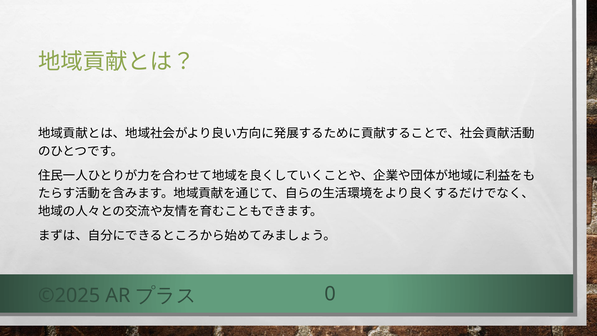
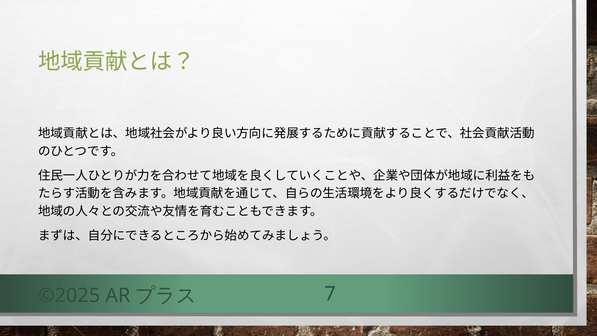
0: 0 -> 7 (330, 294)
